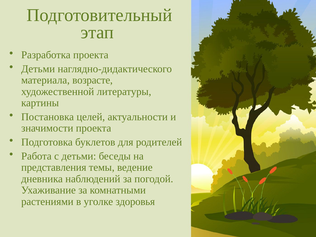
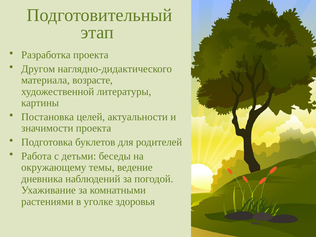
Детьми: Детьми -> Другом (38, 69)
представления: представления -> окружающему (54, 167)
